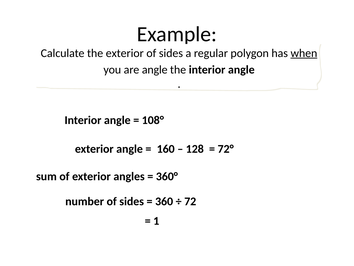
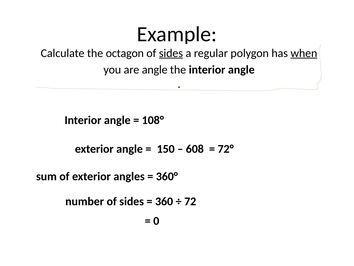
the exterior: exterior -> octagon (125, 53)
sides underline: none -> present (171, 53)
160: 160 -> 150 (166, 149)
128: 128 -> 608 (195, 149)
1: 1 -> 0 (156, 221)
